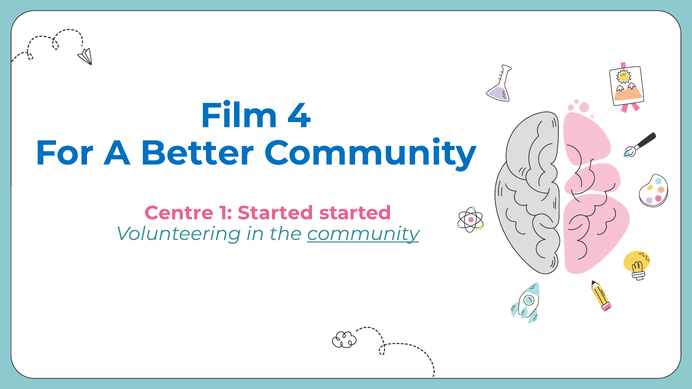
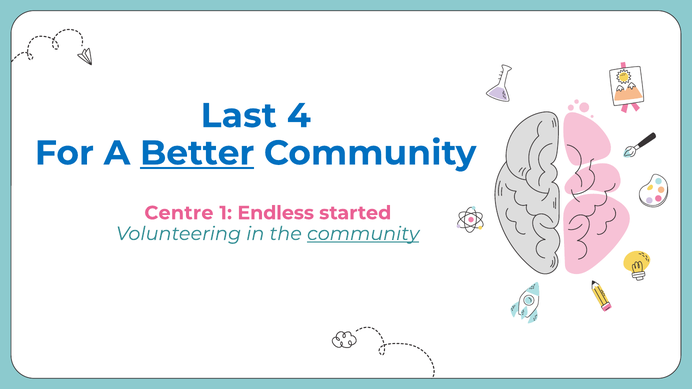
Film: Film -> Last (239, 116)
Better underline: none -> present (197, 153)
1 Started: Started -> Endless (276, 213)
